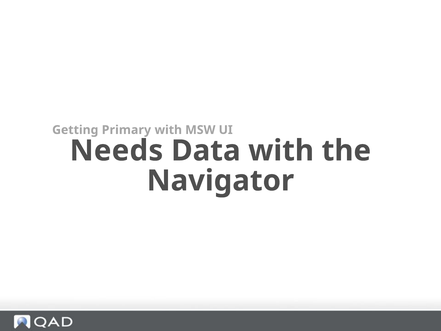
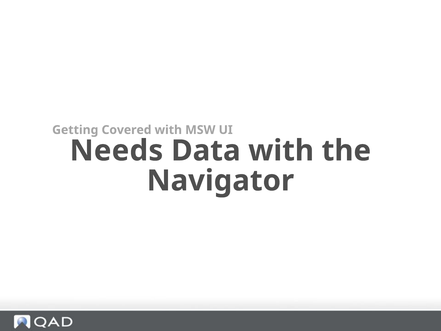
Primary: Primary -> Covered (127, 130)
